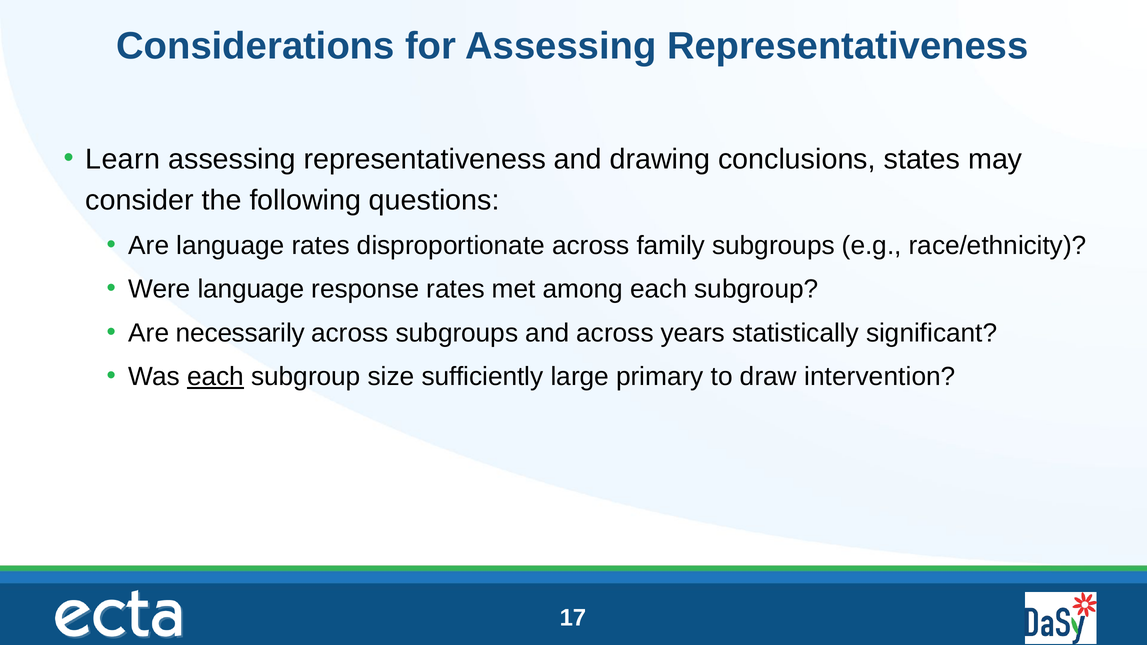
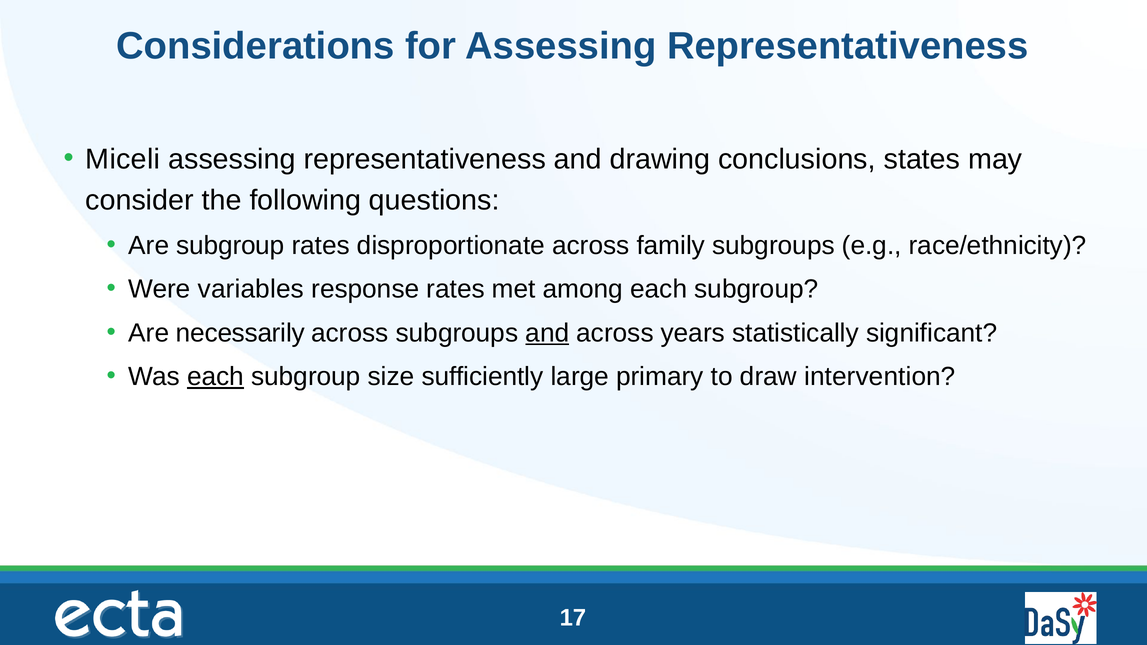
Learn: Learn -> Miceli (123, 159)
Are language: language -> subgroup (230, 245)
Were language: language -> variables (251, 289)
and underline: none -> present (547, 333)
